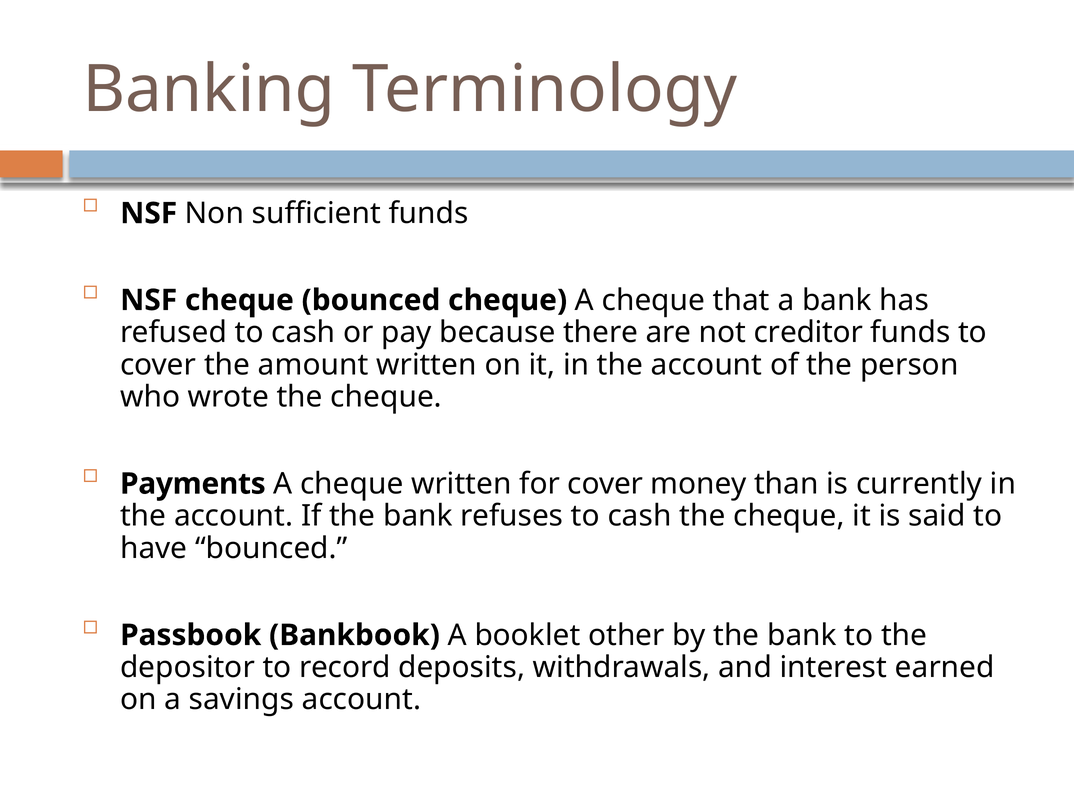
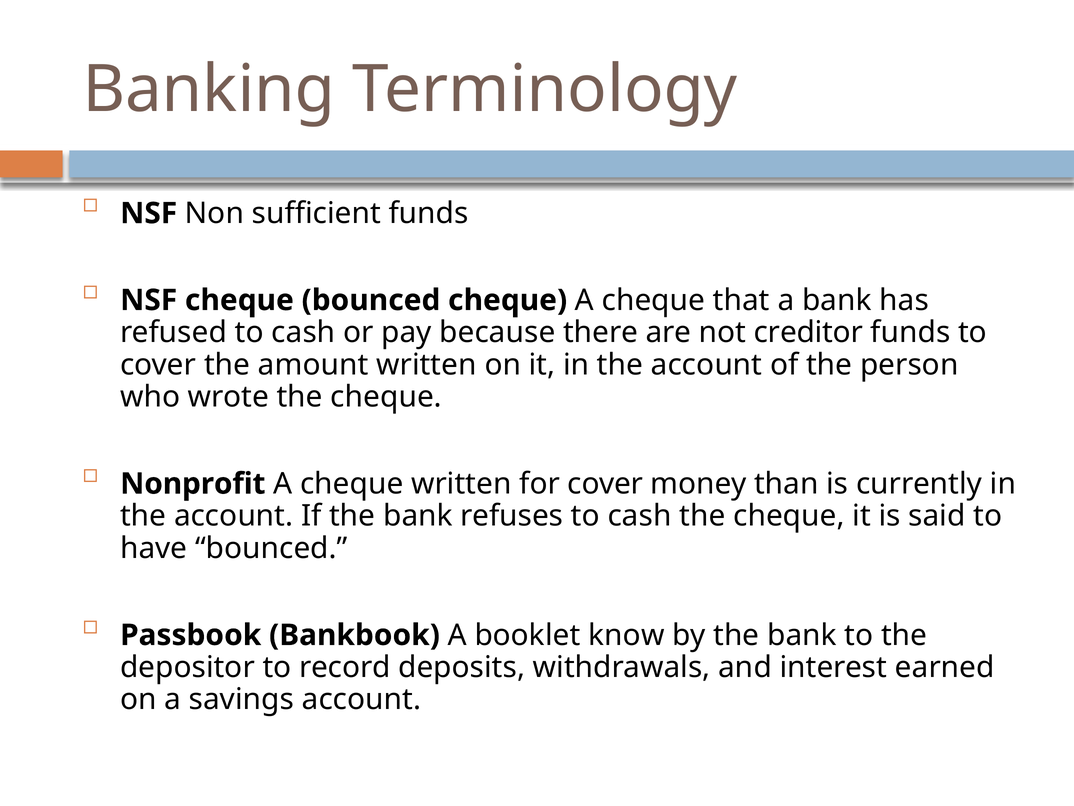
Payments: Payments -> Nonprofit (193, 484)
other: other -> know (626, 635)
